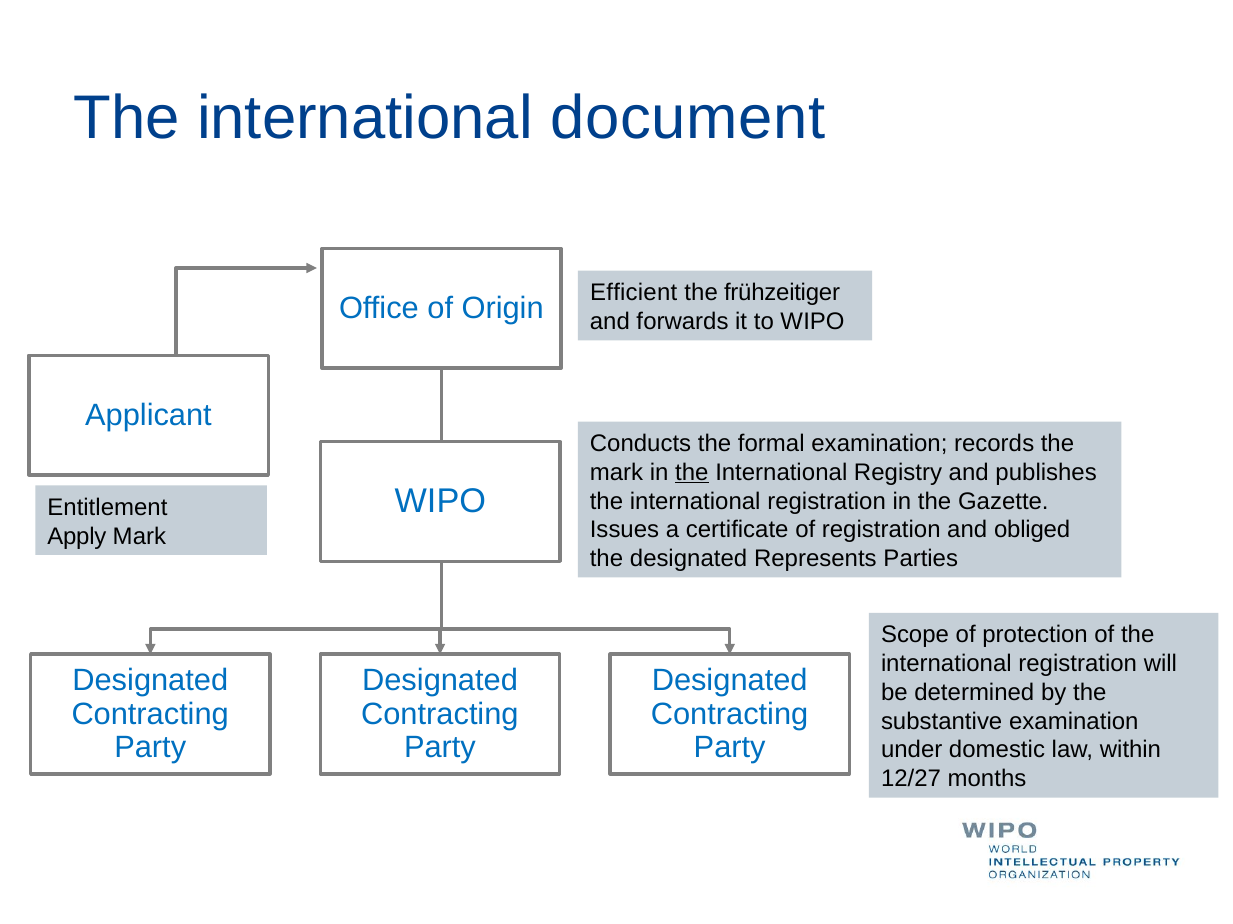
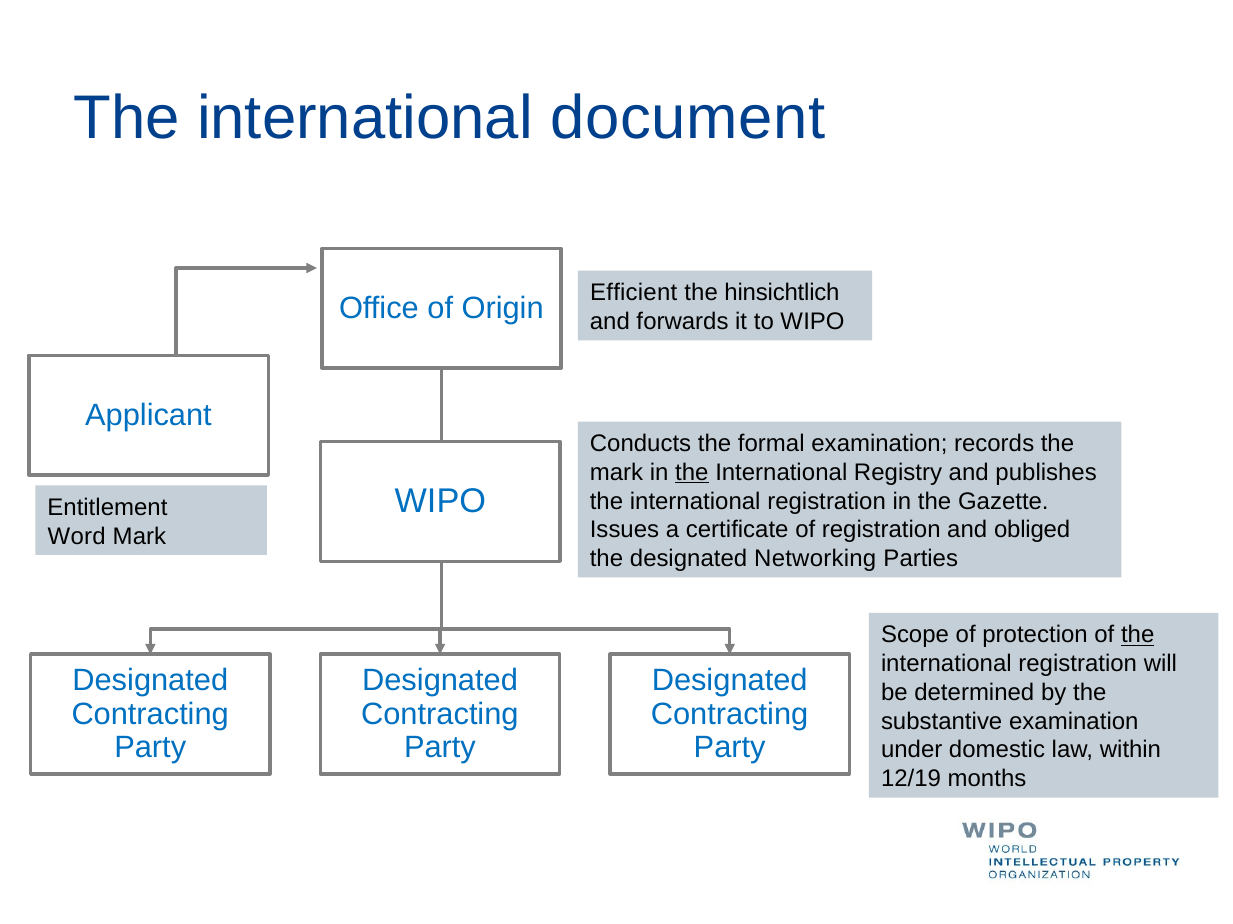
frühzeitiger: frühzeitiger -> hinsichtlich (782, 293)
Apply: Apply -> Word (77, 537)
Represents: Represents -> Networking (815, 559)
the underline: none -> present (1138, 636)
12/27: 12/27 -> 12/19 (911, 779)
